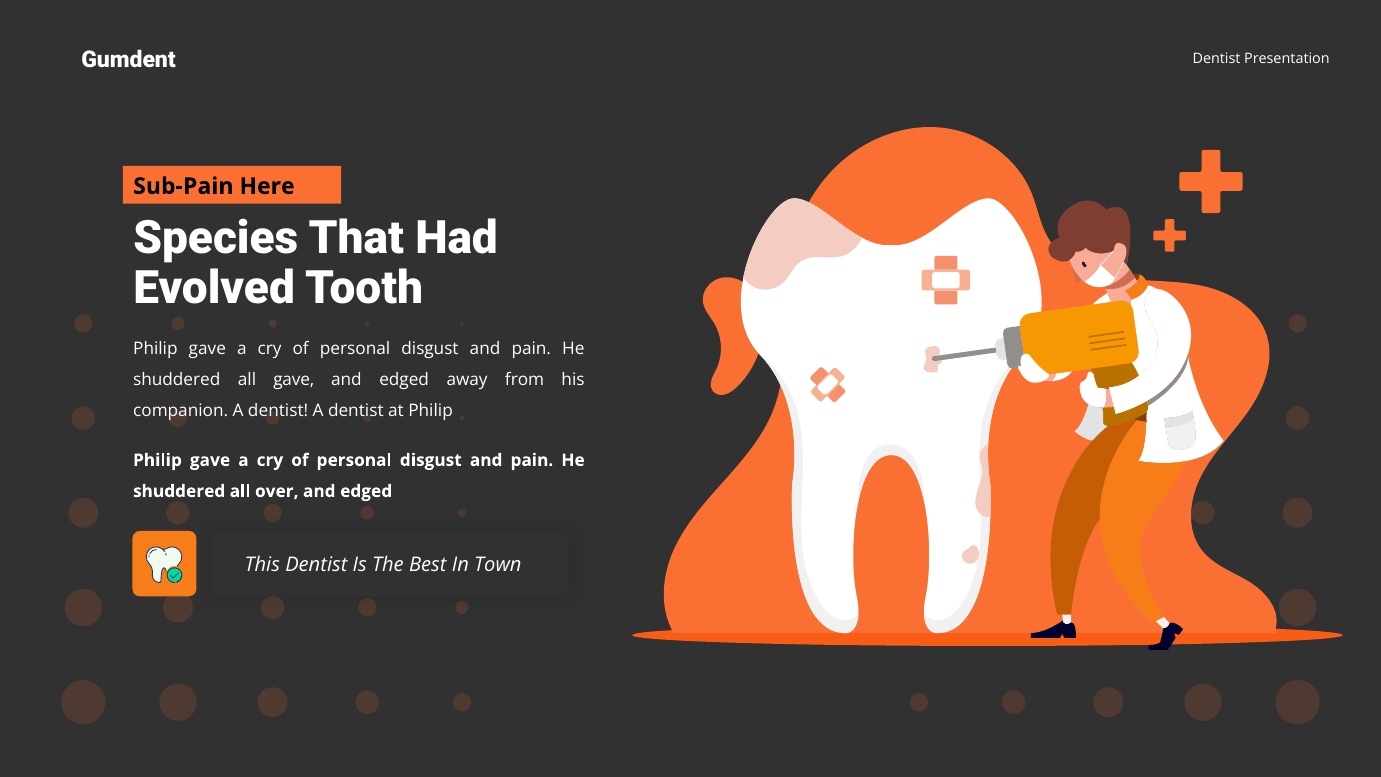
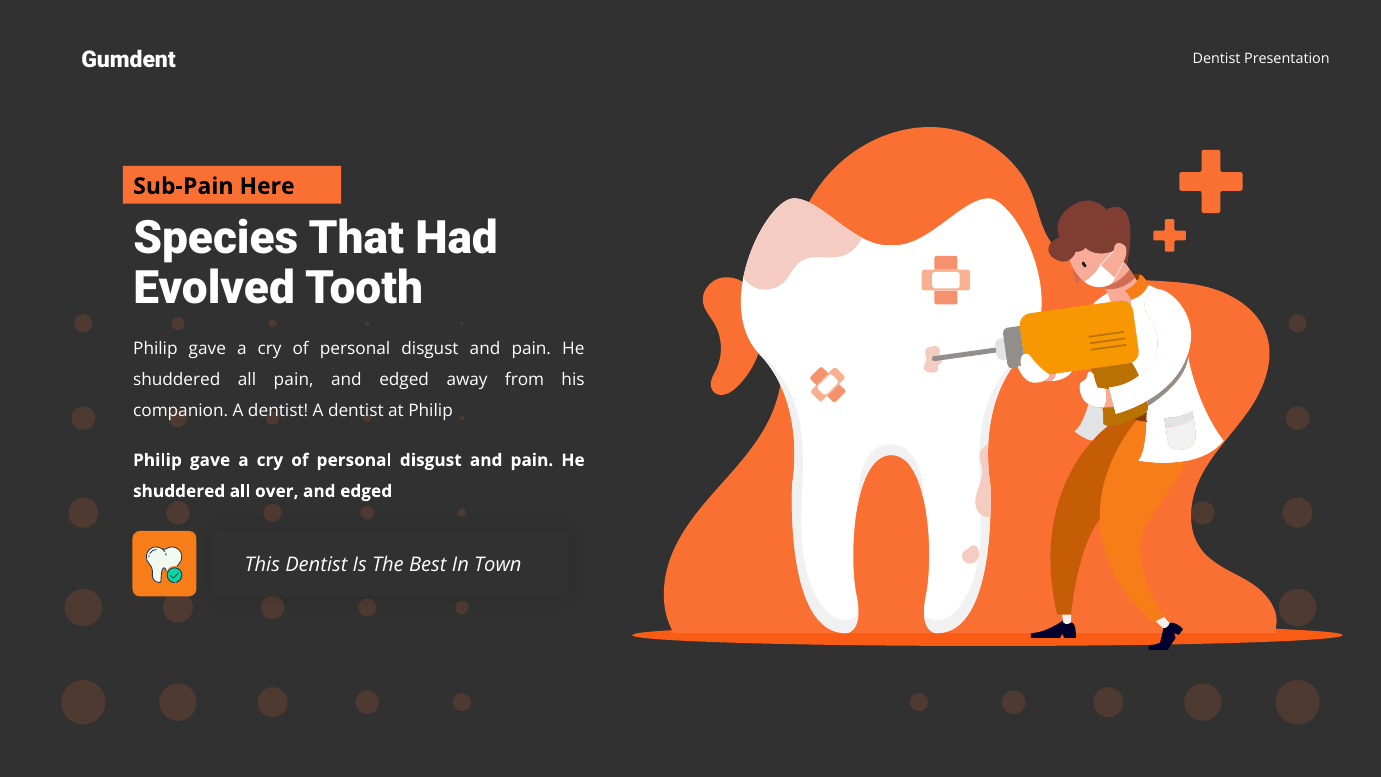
all gave: gave -> pain (294, 380)
